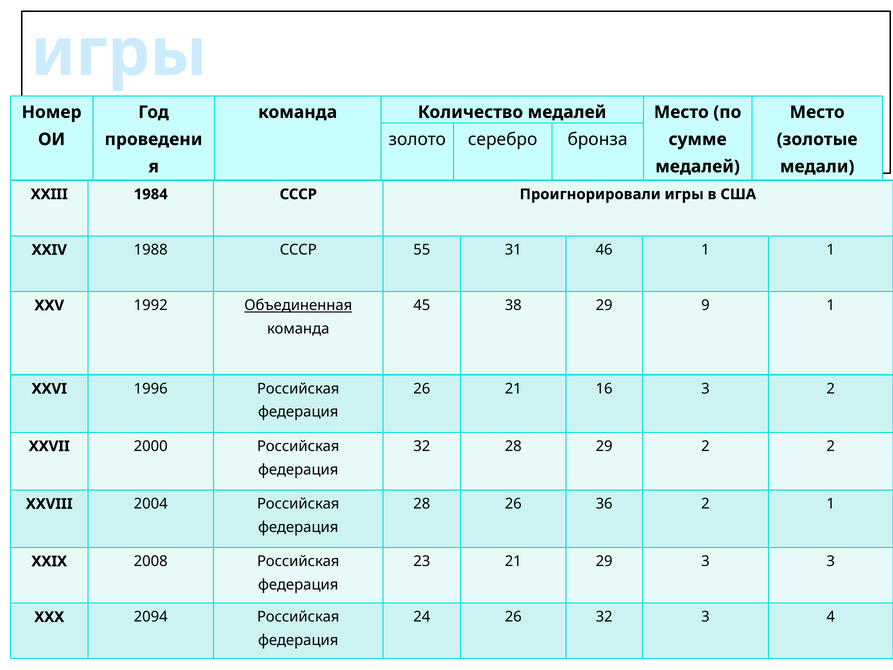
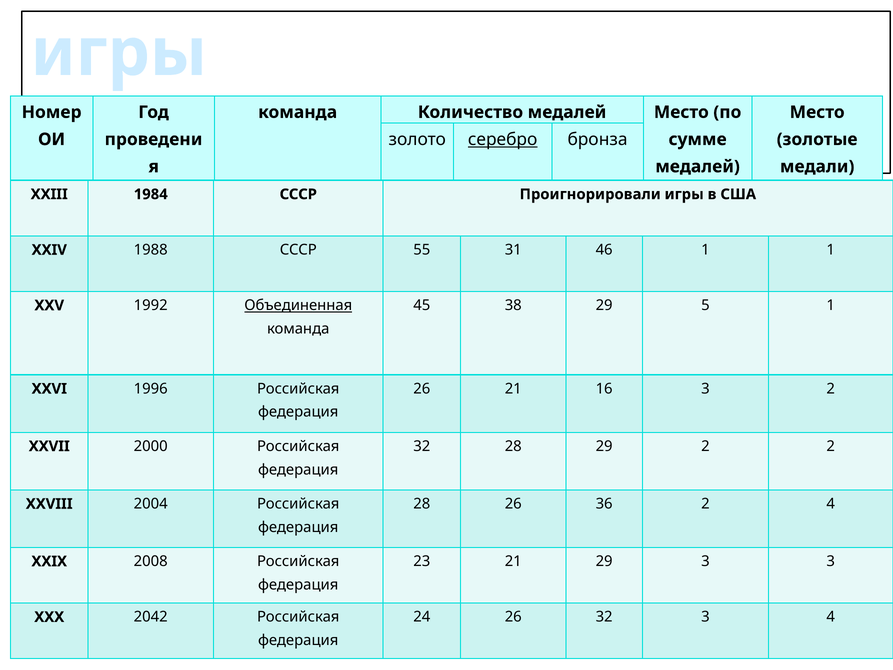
серебро underline: none -> present (503, 139)
9: 9 -> 5 (705, 305)
2 1: 1 -> 4 (831, 504)
2094: 2094 -> 2042 (151, 617)
